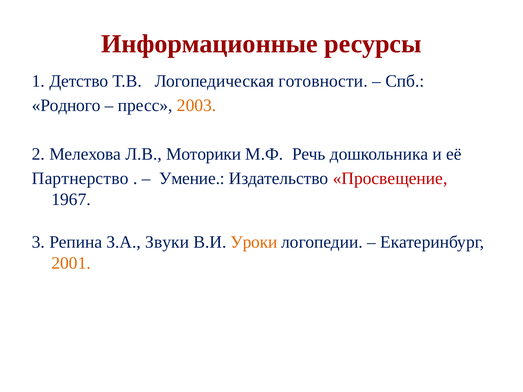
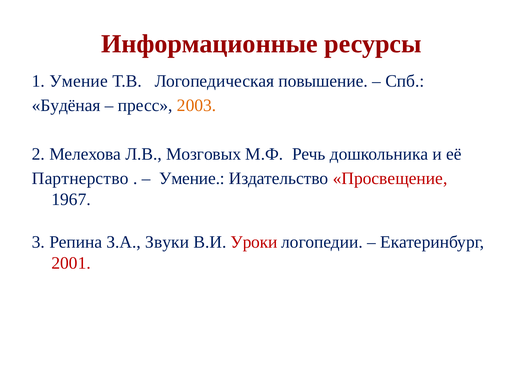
1 Детство: Детство -> Умение (79, 81)
готовности: готовности -> повышение (323, 81)
Родного: Родного -> Будёная (66, 105)
Моторики: Моторики -> Мозговых (204, 154)
Уроки colour: orange -> red (254, 242)
2001 colour: orange -> red (71, 263)
